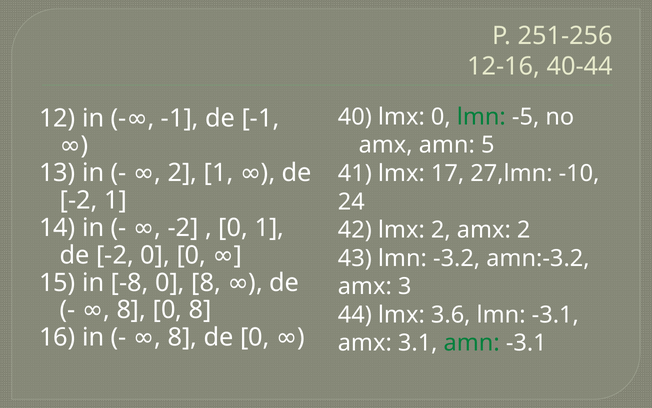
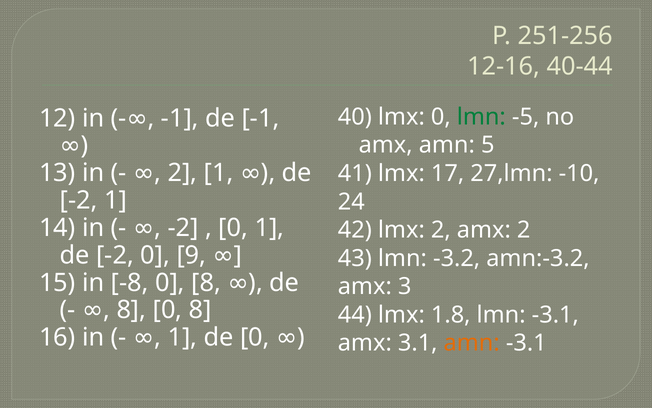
0 0: 0 -> 9 (191, 255)
3.6: 3.6 -> 1.8 (451, 314)
8: 8 -> 1 (182, 337)
amn colour: green -> orange (472, 343)
